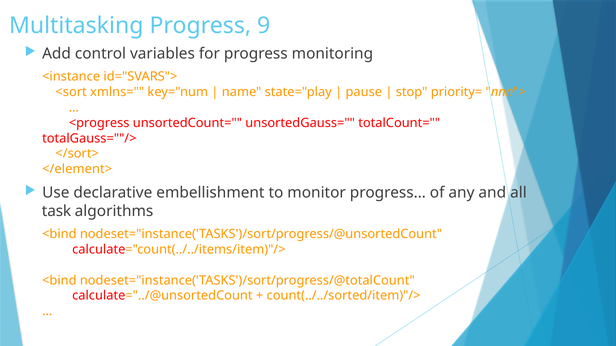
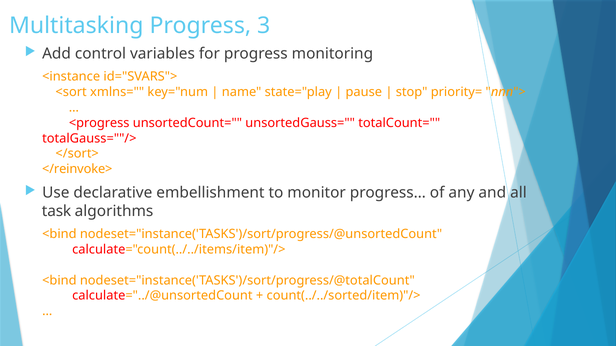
9: 9 -> 3 (264, 26)
</element>: </element> -> </reinvoke> (77, 169)
